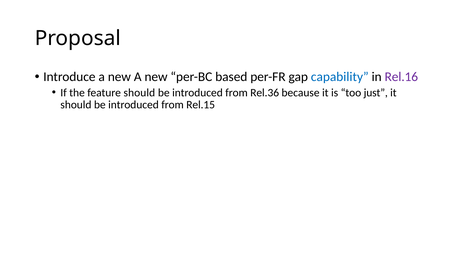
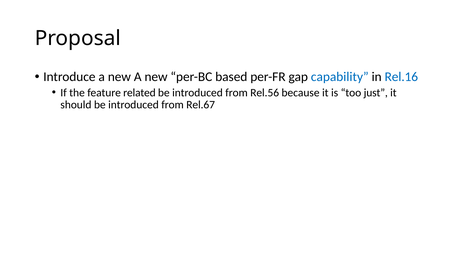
Rel.16 colour: purple -> blue (401, 77)
feature should: should -> related (139, 93)
Rel.36: Rel.36 -> Rel.56 (265, 93)
Rel.15: Rel.15 -> Rel.67 (201, 105)
